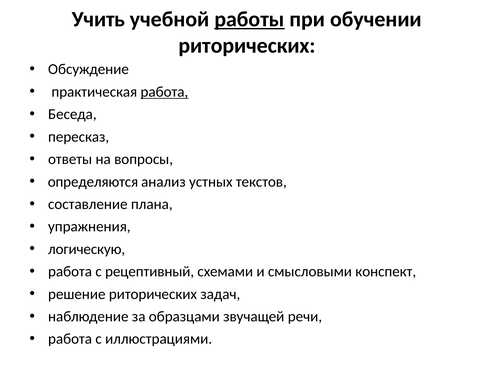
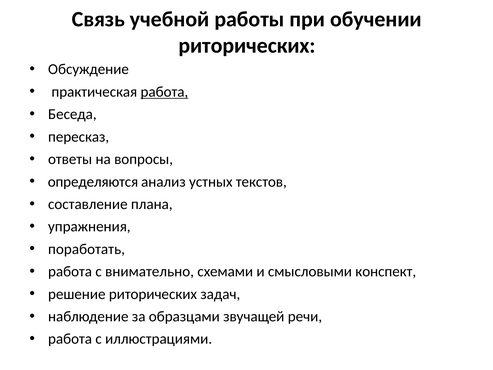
Учить: Учить -> Связь (98, 19)
работы underline: present -> none (249, 19)
логическую: логическую -> поработать (87, 249)
рецептивный: рецептивный -> внимательно (150, 271)
